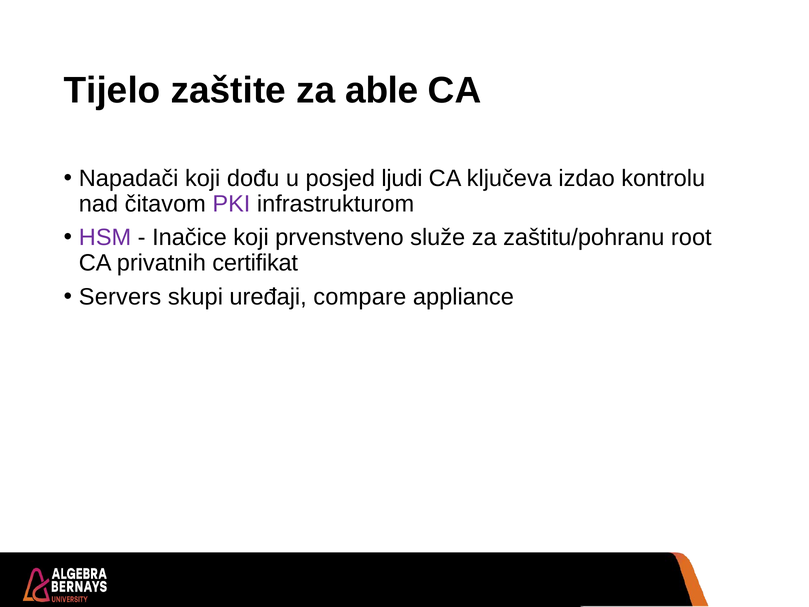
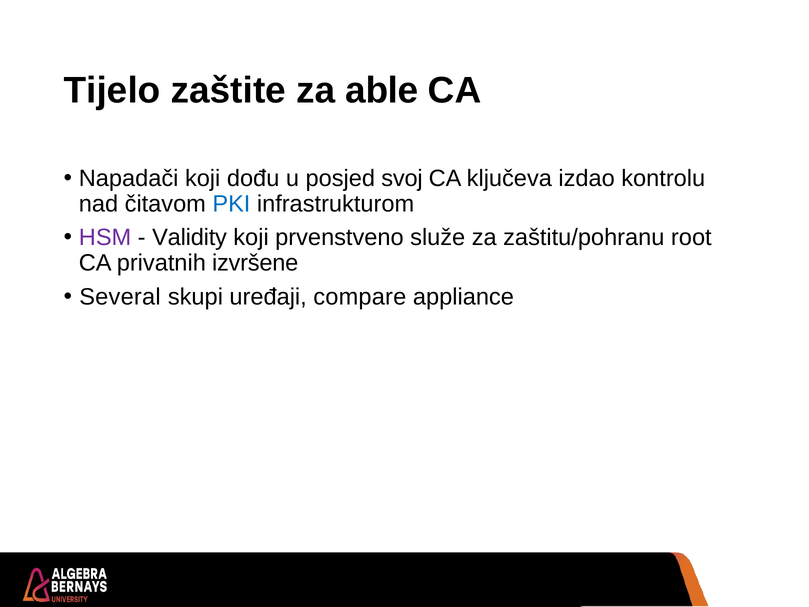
ljudi: ljudi -> svoj (402, 178)
PKI colour: purple -> blue (231, 204)
Inačice: Inačice -> Validity (190, 238)
certifikat: certifikat -> izvršene (255, 263)
Servers: Servers -> Several (120, 297)
